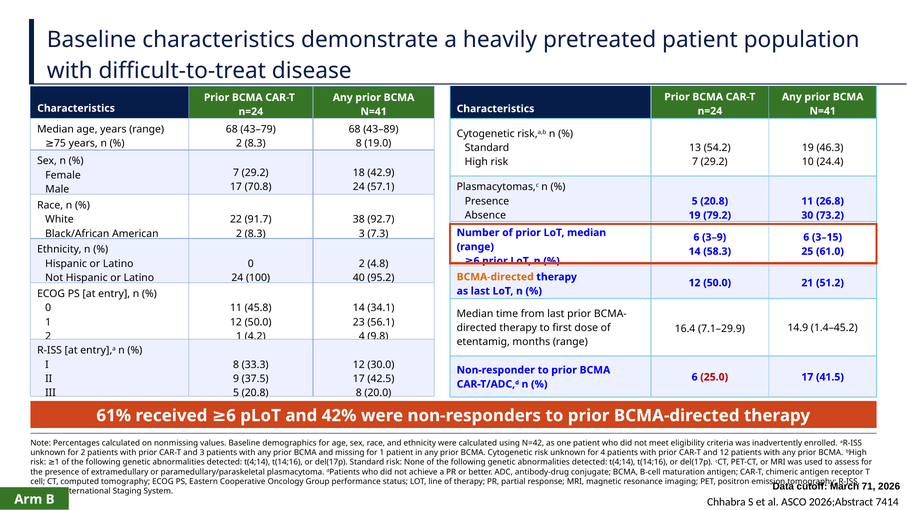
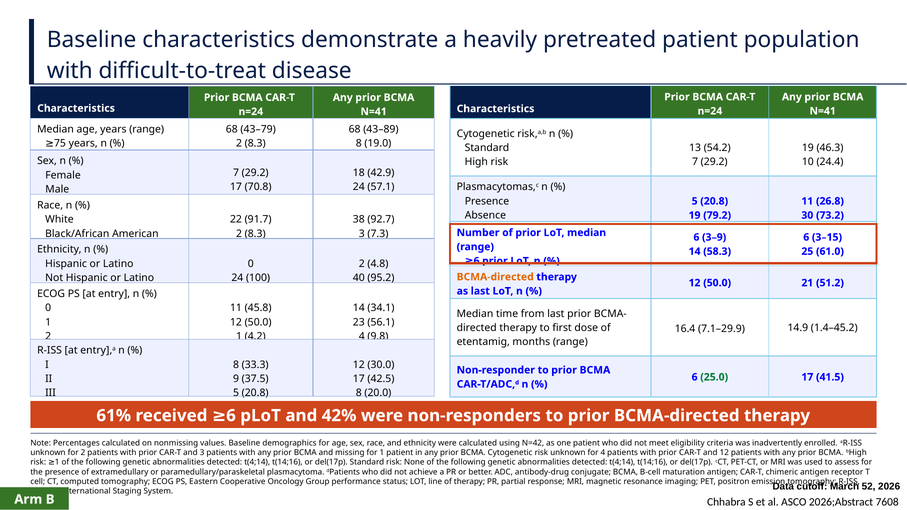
25.0 colour: red -> green (714, 377)
71: 71 -> 52 (869, 487)
7414: 7414 -> 7608 (887, 502)
